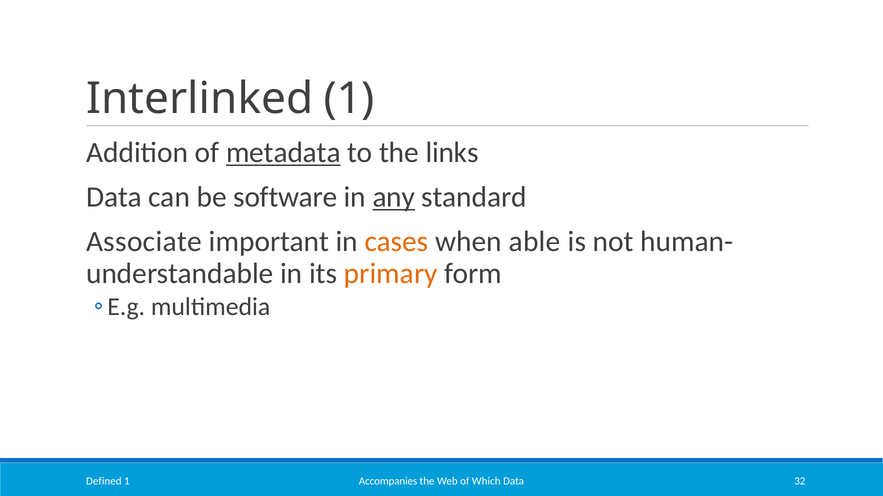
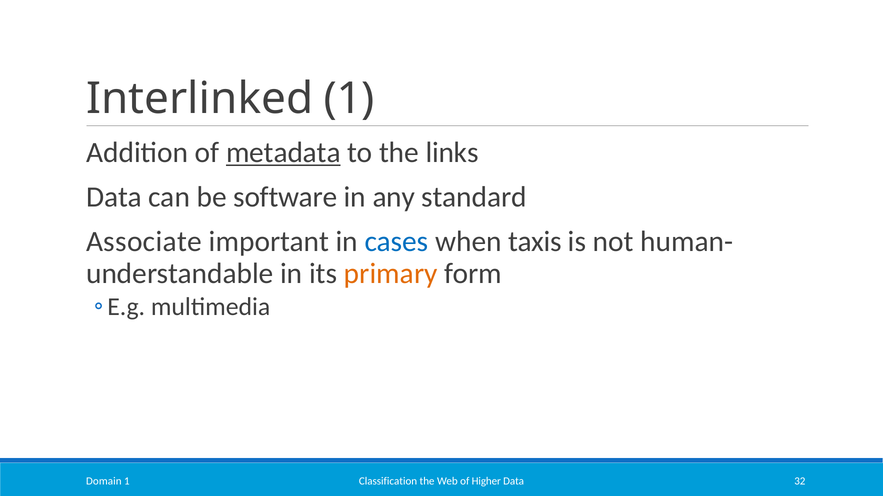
any underline: present -> none (394, 197)
cases colour: orange -> blue (396, 242)
able: able -> taxis (535, 242)
Accompanies: Accompanies -> Classification (388, 482)
Which: Which -> Higher (486, 482)
Defined: Defined -> Domain (104, 482)
